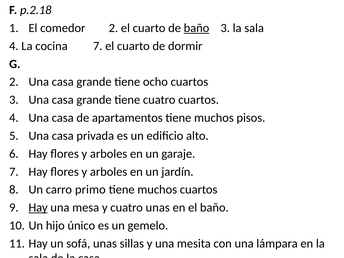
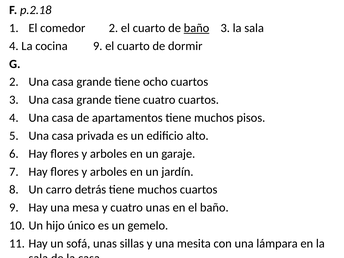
cocina 7: 7 -> 9 (98, 46)
primo: primo -> detrás (90, 190)
Hay underline: present -> none (38, 208)
